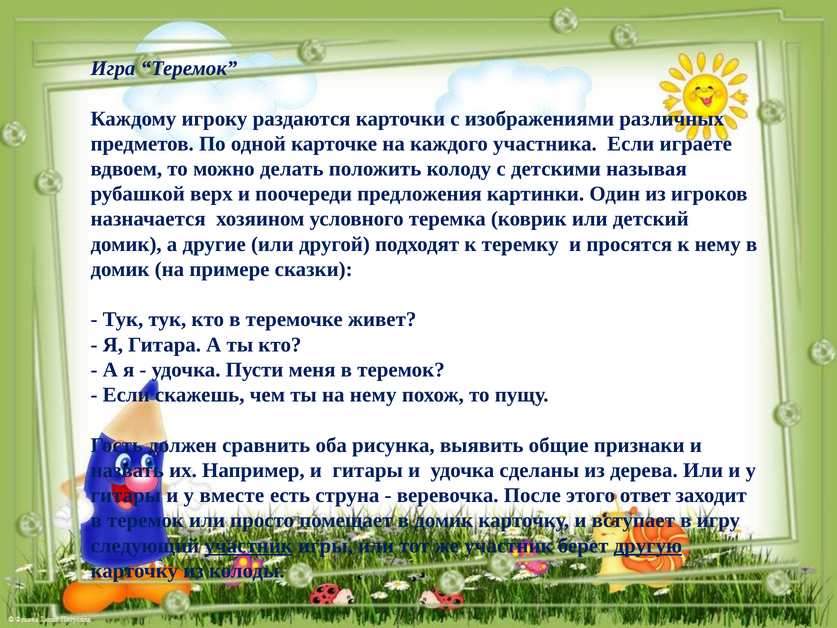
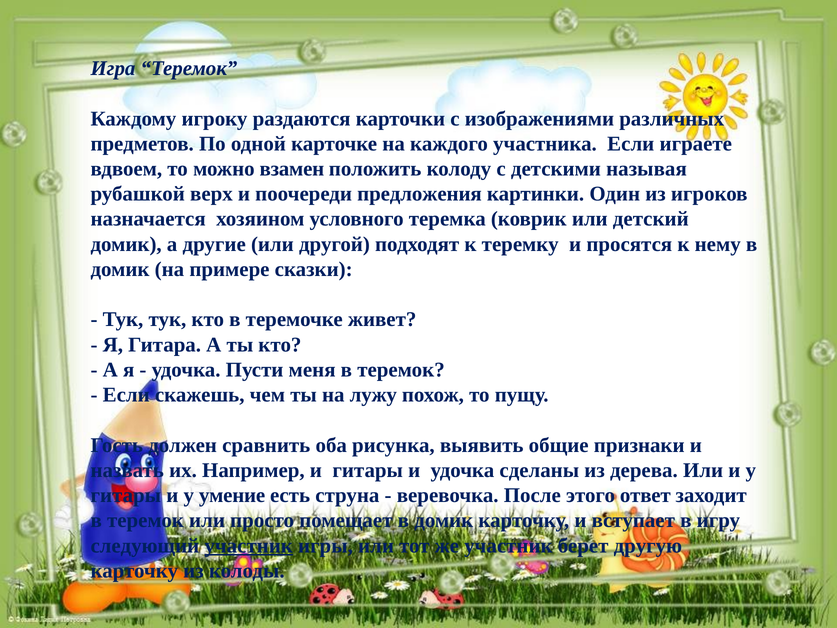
делать: делать -> взамен (292, 169)
на нему: нему -> лужу (373, 395)
вместе: вместе -> умение (232, 495)
другую underline: present -> none (648, 545)
